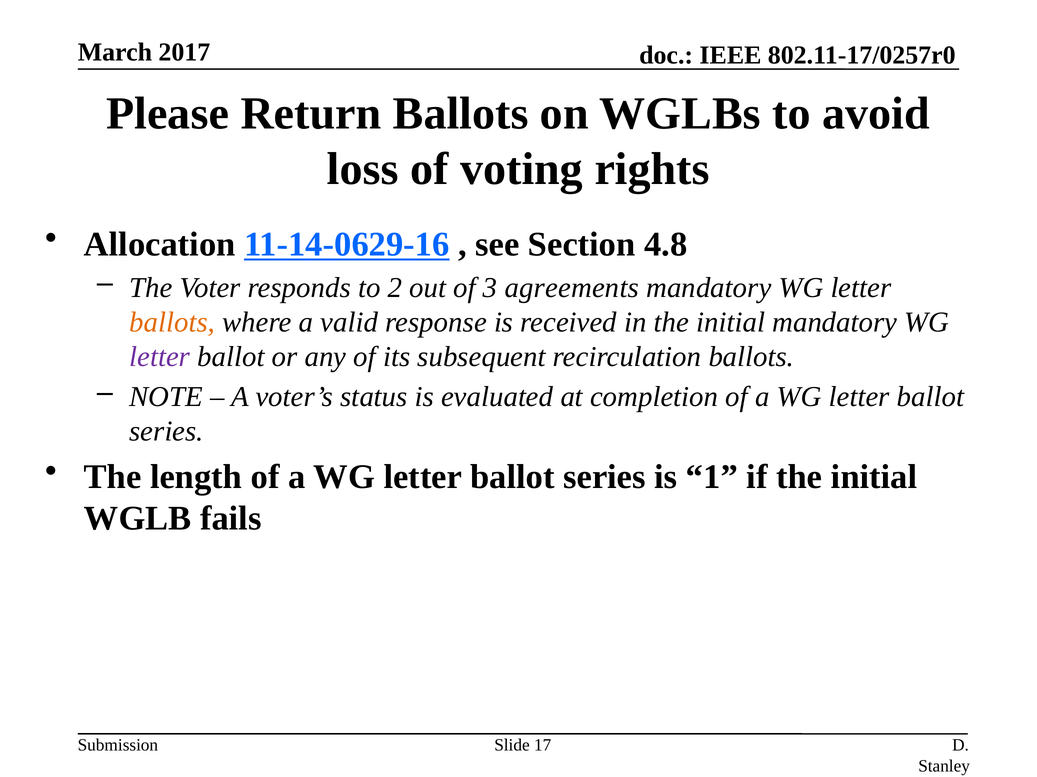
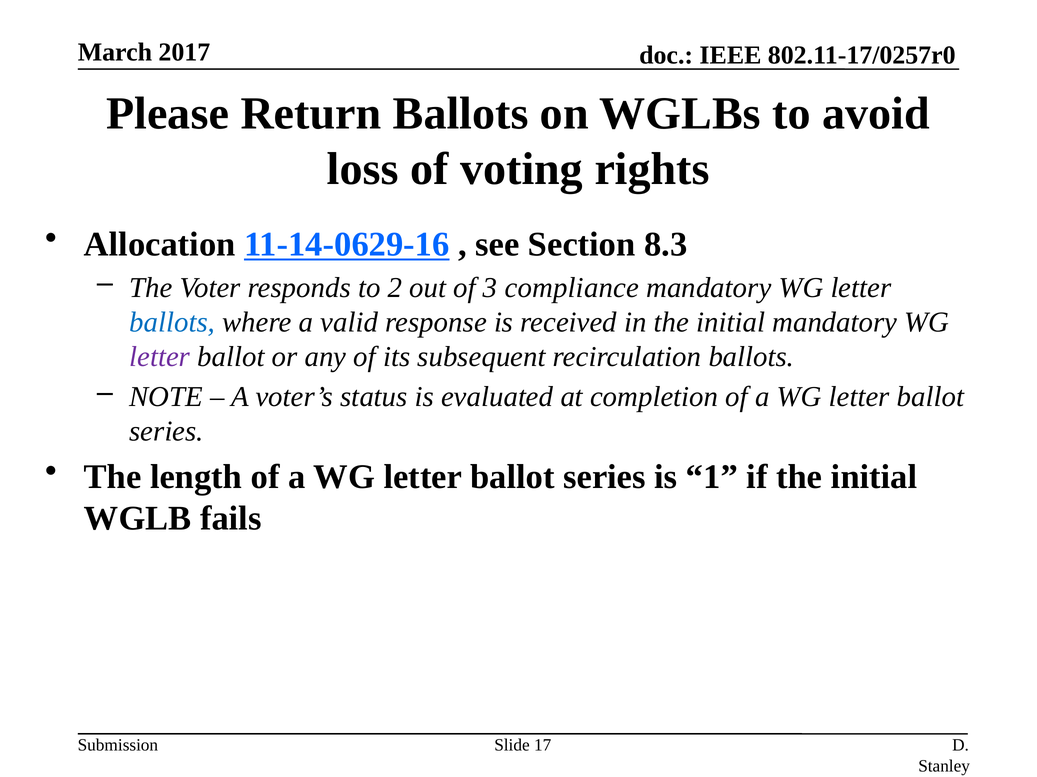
4.8: 4.8 -> 8.3 (666, 244)
agreements: agreements -> compliance (572, 288)
ballots colour: orange -> blue (172, 322)
